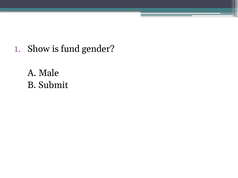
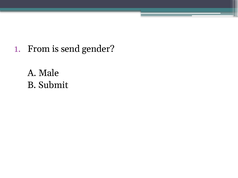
Show: Show -> From (39, 49)
fund: fund -> send (70, 49)
